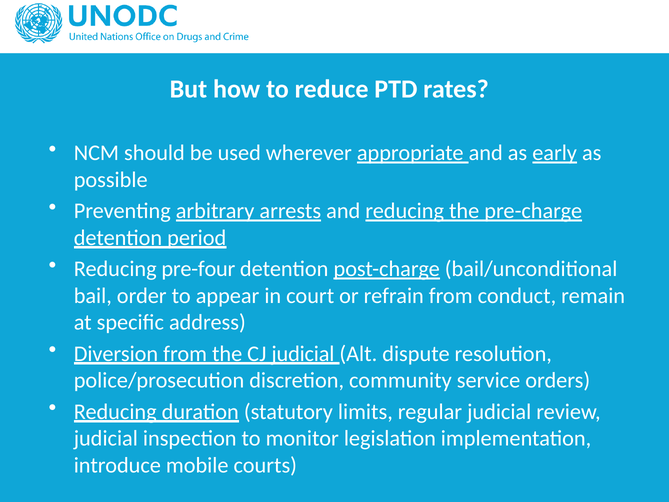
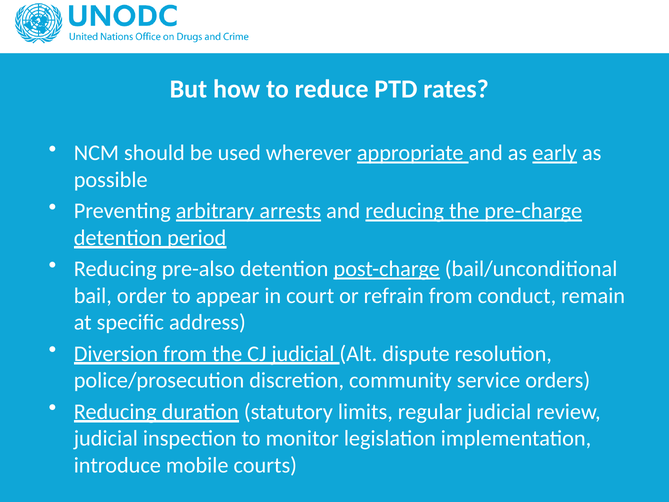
pre-four: pre-four -> pre-also (198, 269)
